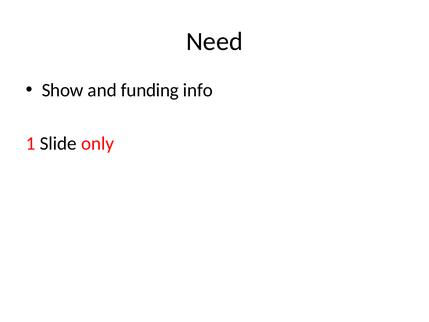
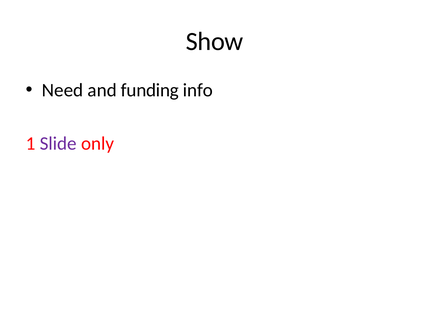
Need: Need -> Show (215, 42)
Show: Show -> Need (63, 90)
Slide colour: black -> purple (58, 143)
